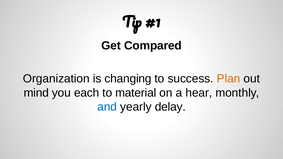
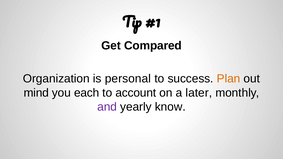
changing: changing -> personal (128, 79)
material: material -> account (136, 93)
hear: hear -> later (199, 93)
and colour: blue -> purple (107, 107)
delay: delay -> know (170, 107)
